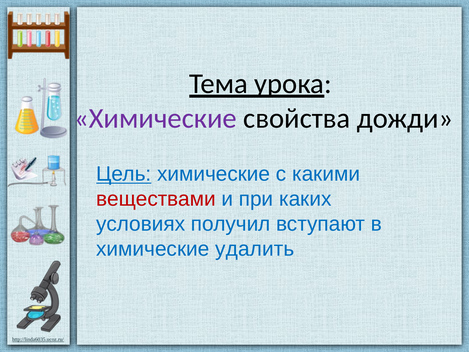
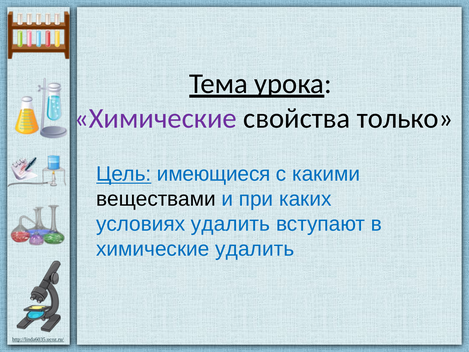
дожди: дожди -> только (405, 118)
Цель химические: химические -> имеющиеся (214, 174)
веществами colour: red -> black (156, 199)
условиях получил: получил -> удалить (231, 224)
